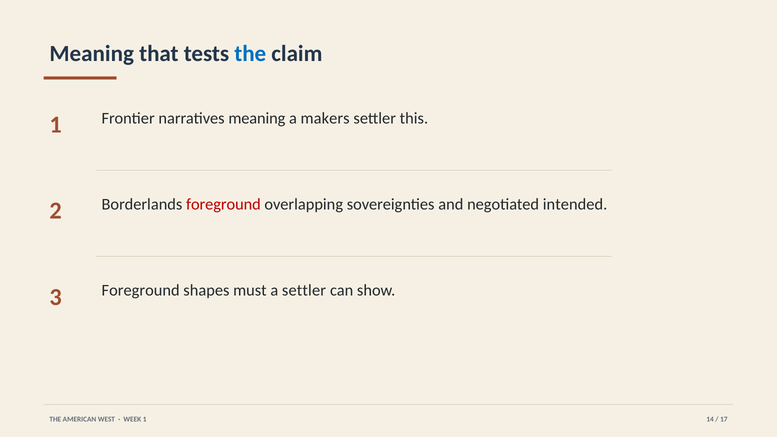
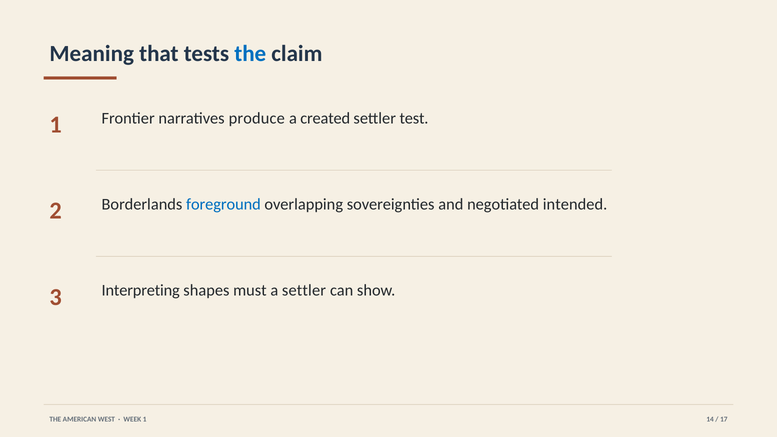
narratives meaning: meaning -> produce (257, 118)
makers: makers -> created (325, 118)
this: this -> test (414, 118)
foreground colour: red -> blue (223, 204)
3 Foreground: Foreground -> Interpreting (141, 291)
